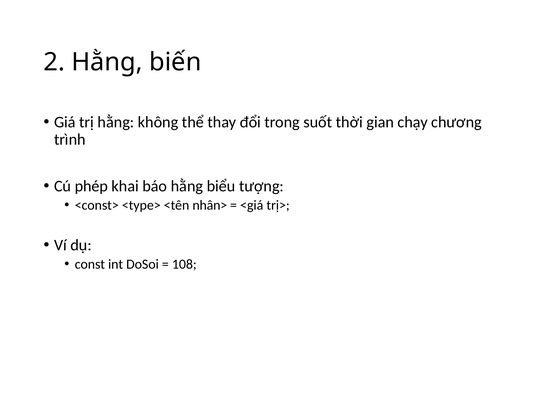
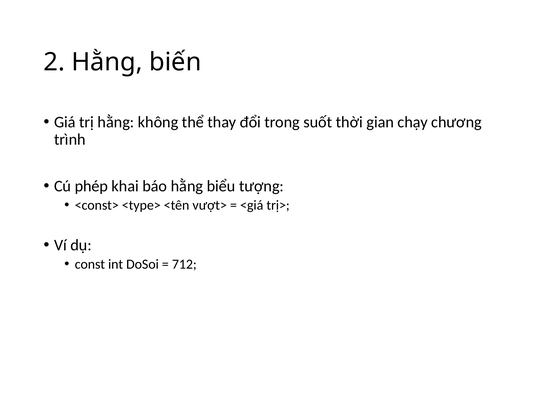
nhân>: nhân> -> vượt> (210, 205)
108: 108 -> 712 (184, 264)
